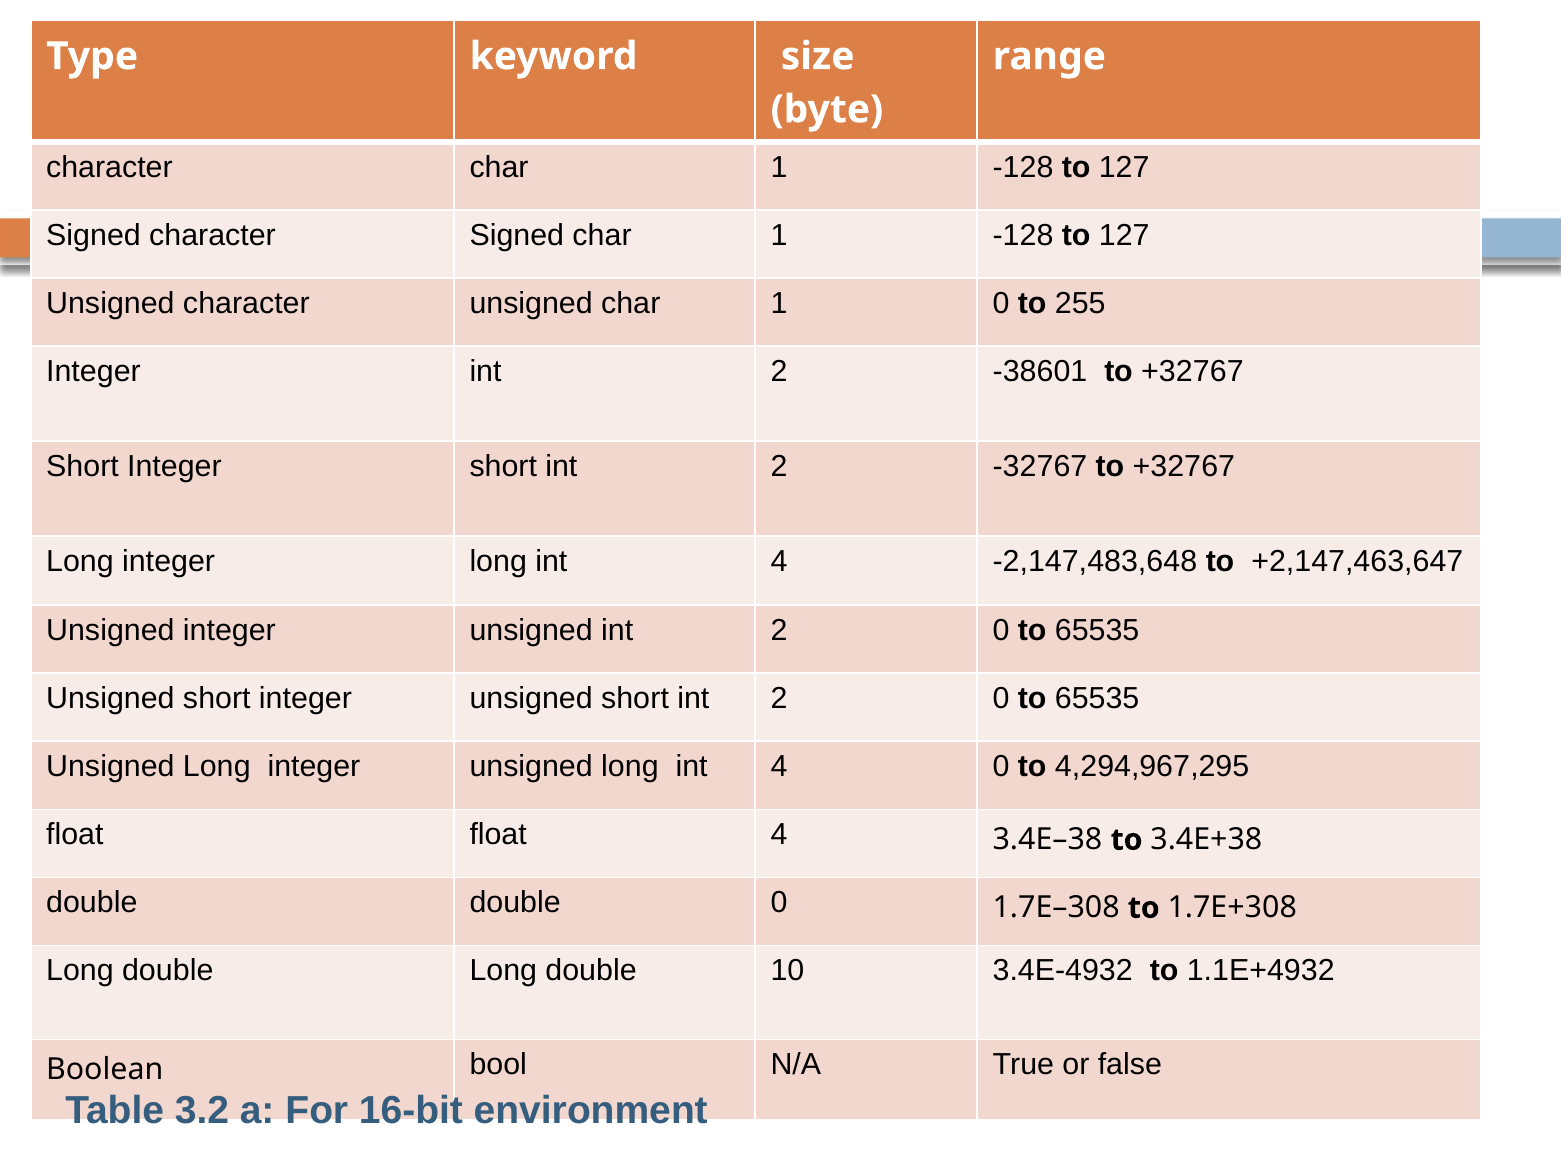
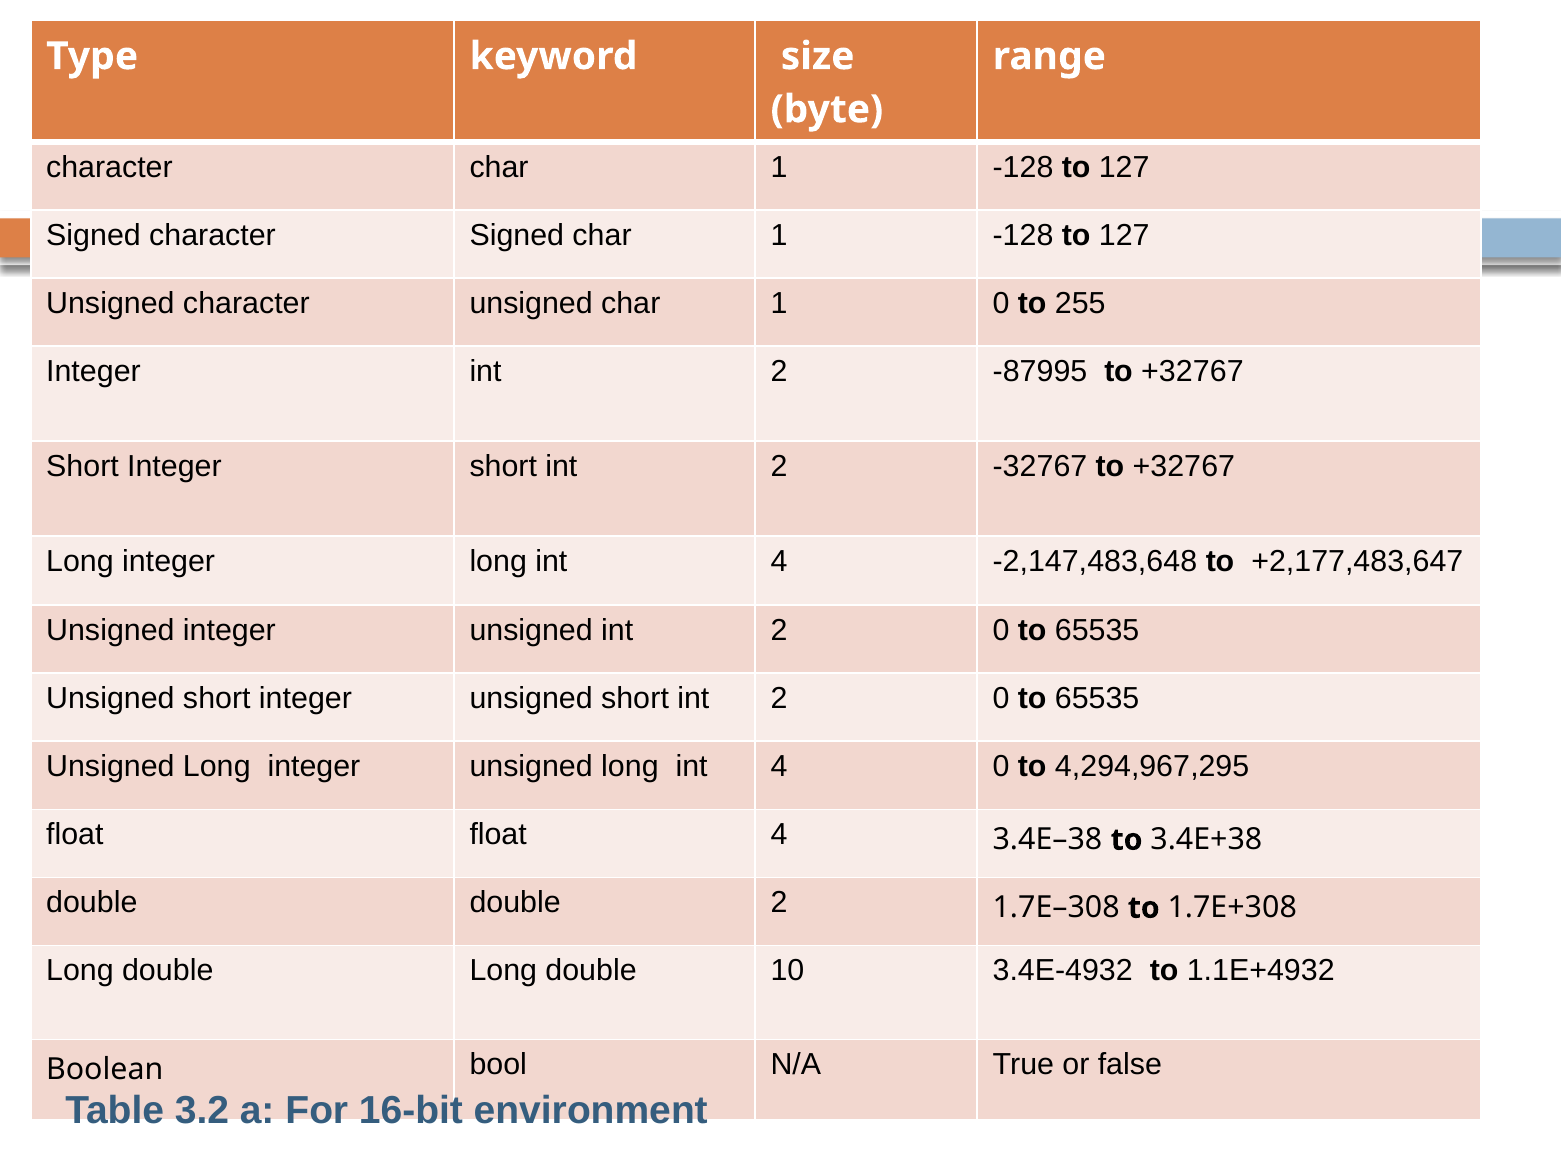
-38601: -38601 -> -87995 (1040, 371)
+2,147,463,647: +2,147,463,647 -> +2,177,483,647 (1357, 561)
double 0: 0 -> 2 (779, 903)
